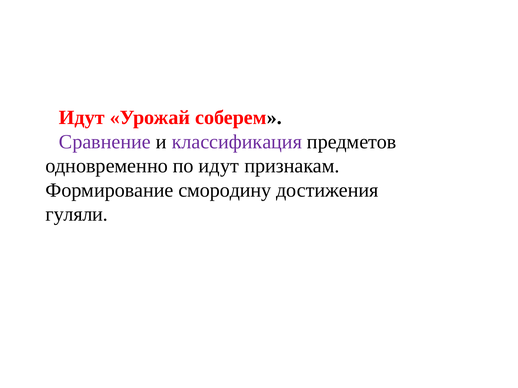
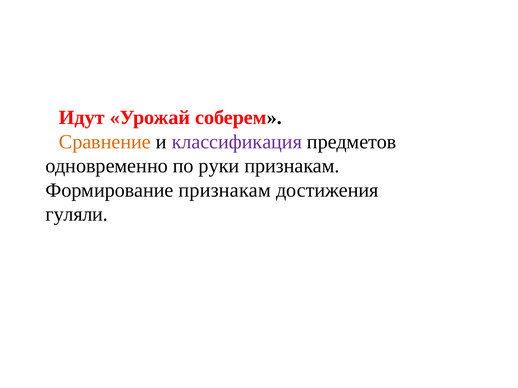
Сравнение colour: purple -> orange (105, 142)
по идут: идут -> руки (219, 166)
Формирование смородину: смородину -> признакам (225, 190)
